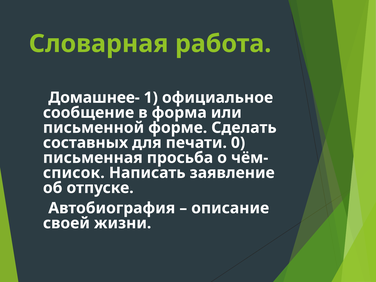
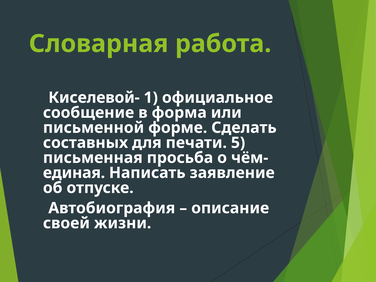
Домашнее-: Домашнее- -> Киселевой- (94, 98)
0: 0 -> 5 (238, 143)
список: список -> единая (74, 173)
